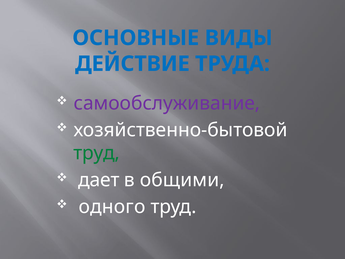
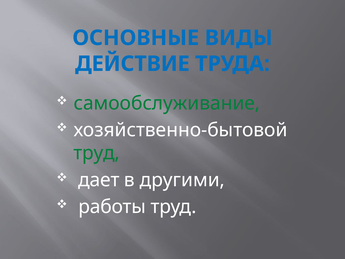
самообслуживание colour: purple -> green (167, 103)
общими: общими -> другими (182, 180)
одного: одного -> работы (112, 207)
